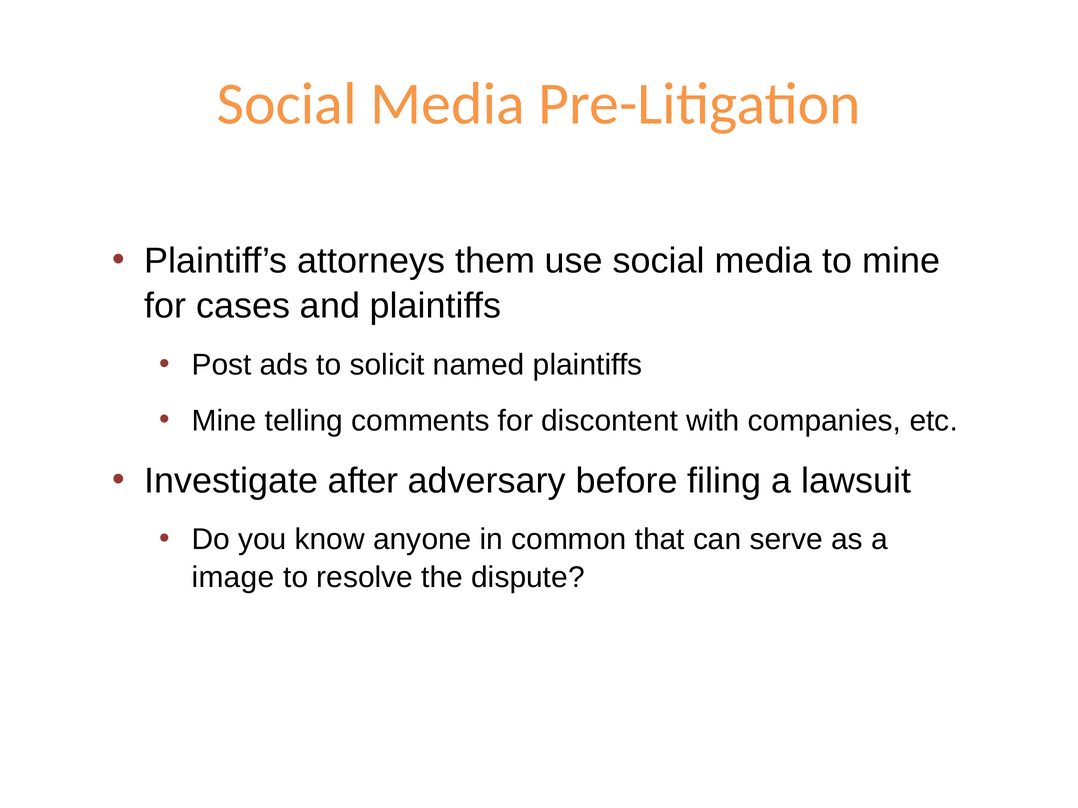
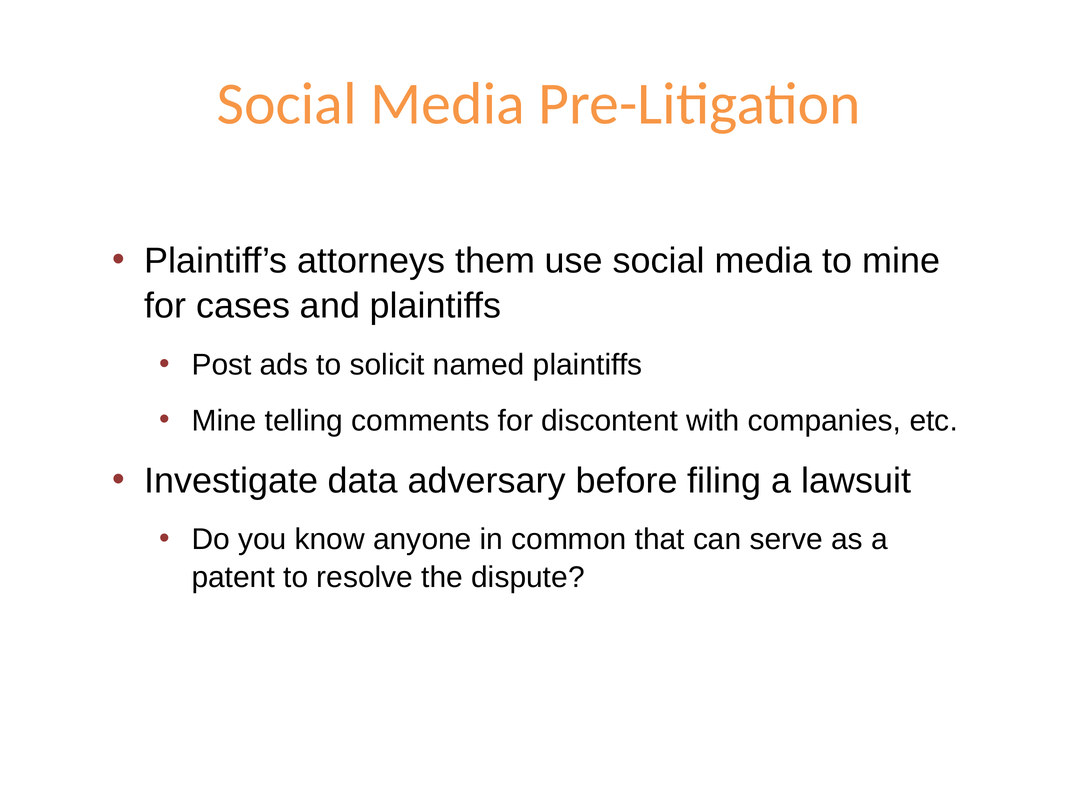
after: after -> data (363, 481)
image: image -> patent (233, 578)
